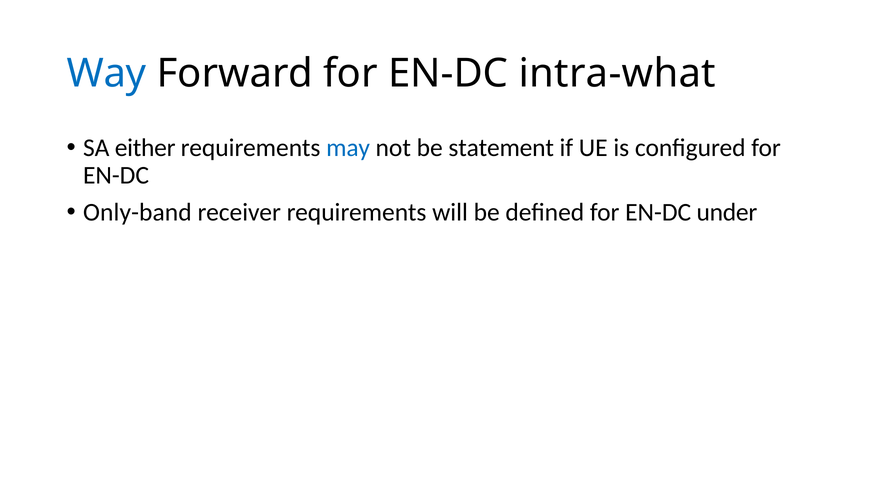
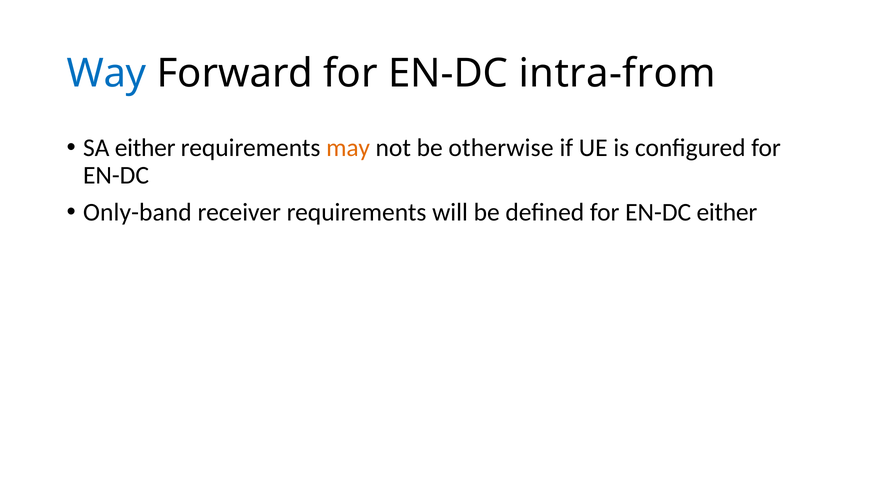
intra-what: intra-what -> intra-from (617, 74)
may colour: blue -> orange (348, 148)
statement: statement -> otherwise (501, 148)
EN-DC under: under -> either (727, 212)
